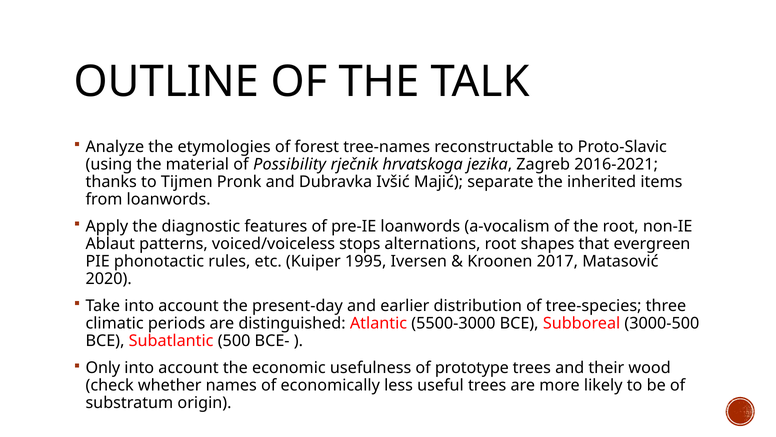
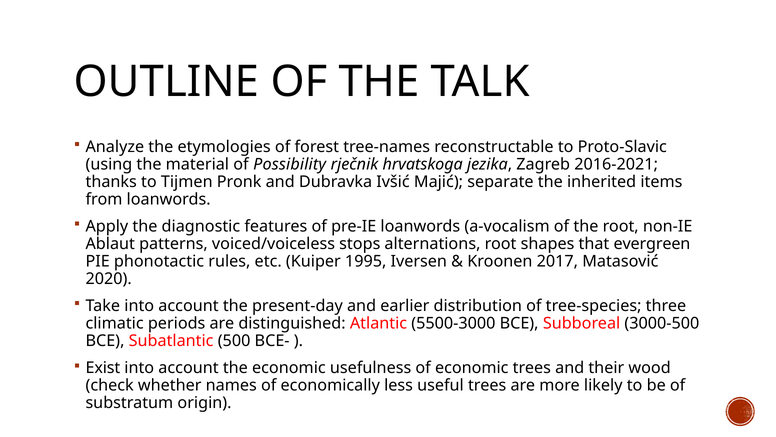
Only: Only -> Exist (103, 368)
of prototype: prototype -> economic (472, 368)
